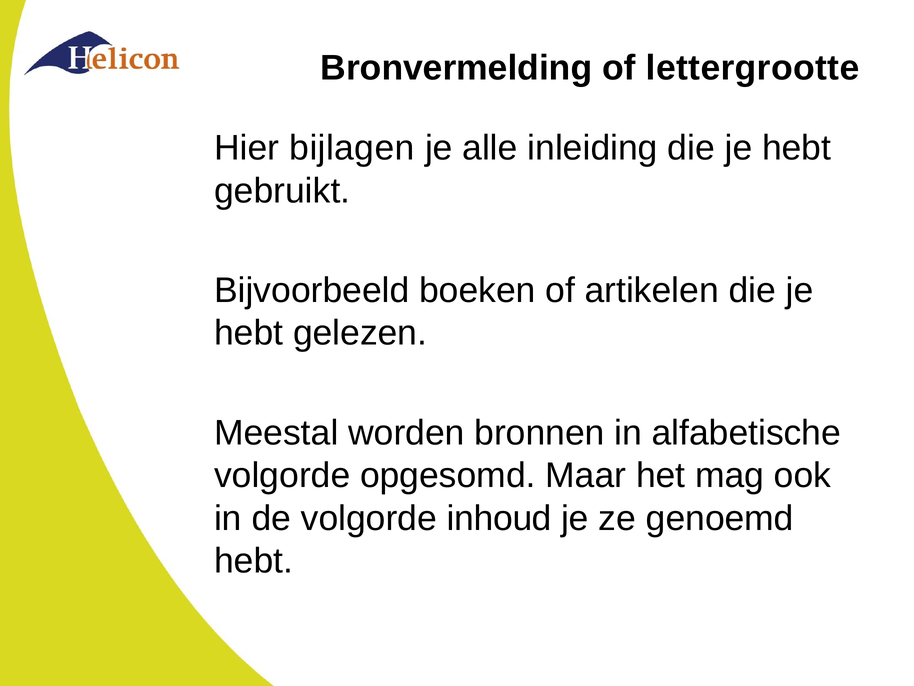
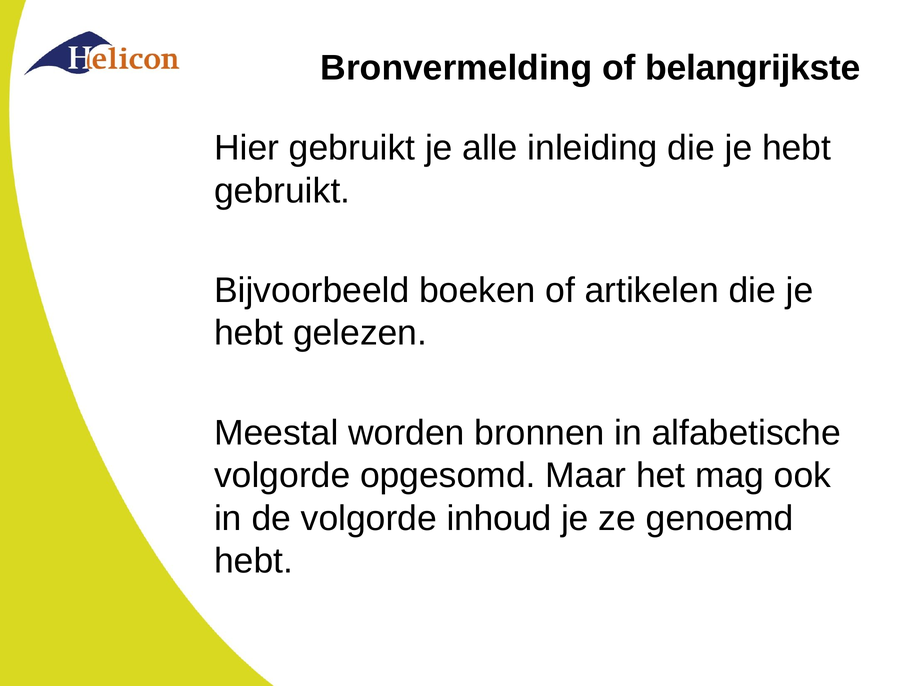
lettergrootte: lettergrootte -> belangrijkste (753, 68)
Hier bijlagen: bijlagen -> gebruikt (352, 148)
